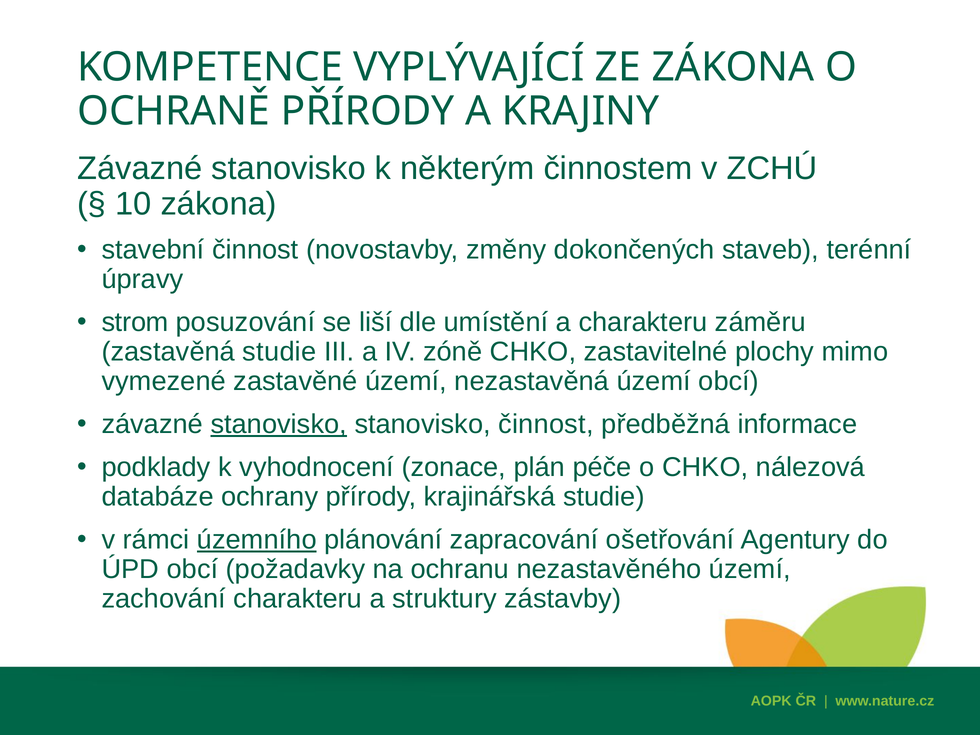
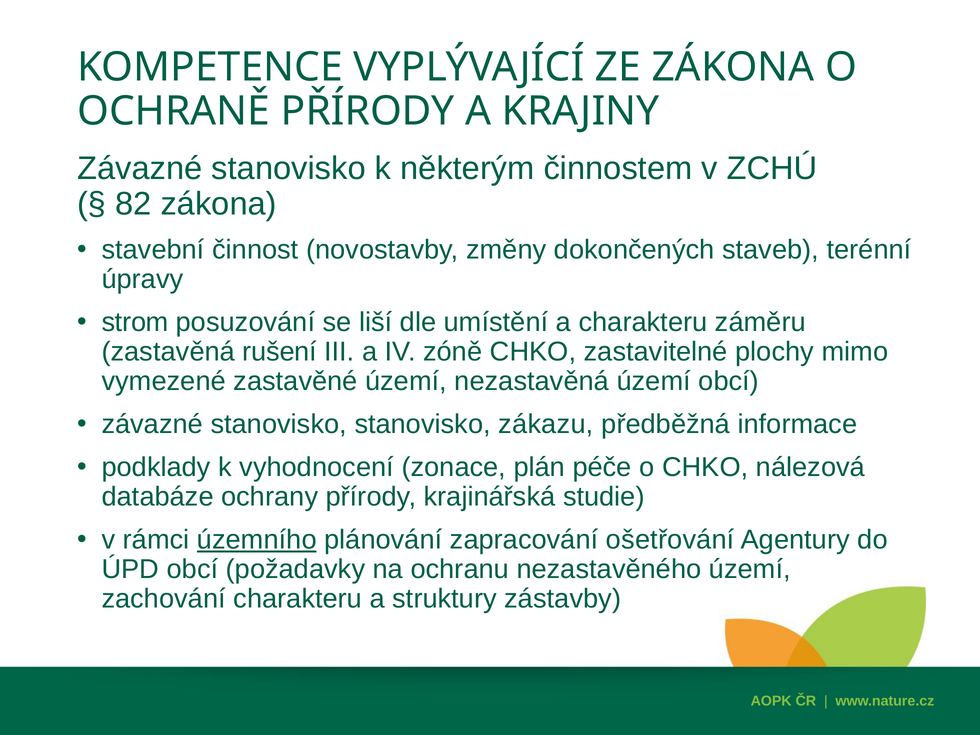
10: 10 -> 82 (133, 204)
zastavěná studie: studie -> rušení (280, 352)
stanovisko underline: present -> none (279, 424)
stanovisko činnost: činnost -> zákazu (546, 424)
